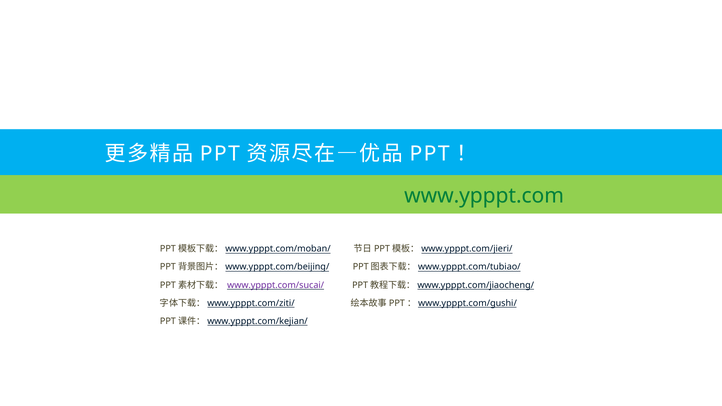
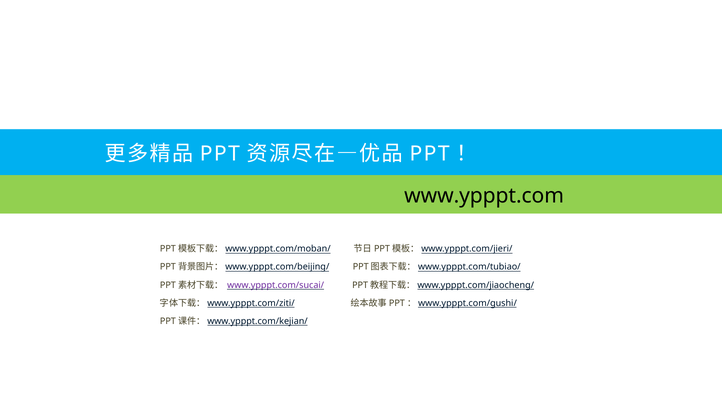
www.ypppt.com colour: green -> black (484, 196)
